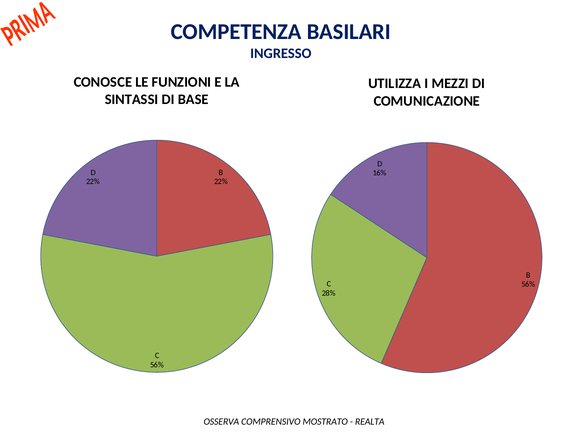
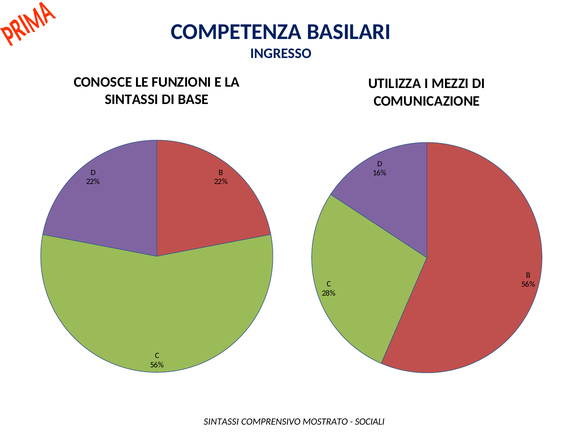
OSSERVA: OSSERVA -> SINTASSI (221, 422)
REALTA: REALTA -> SOCIALI (370, 422)
